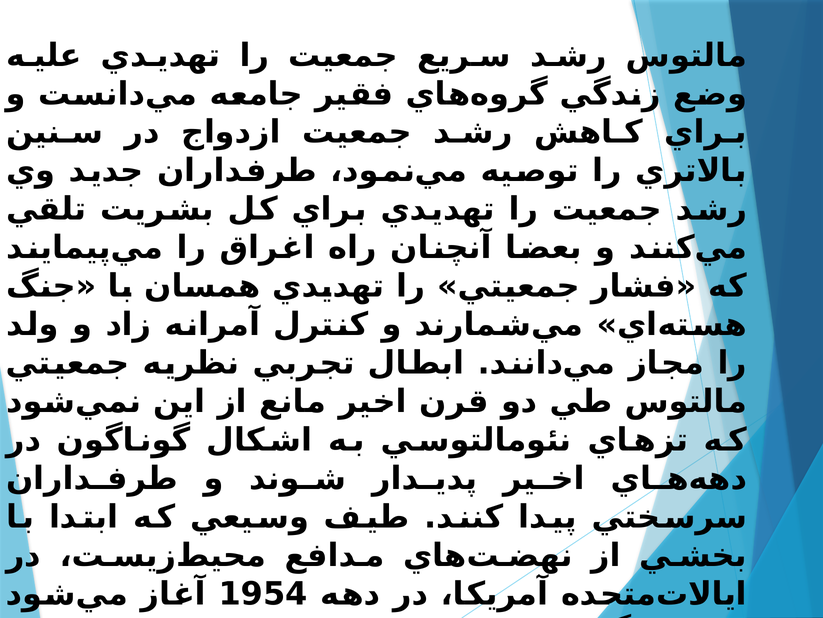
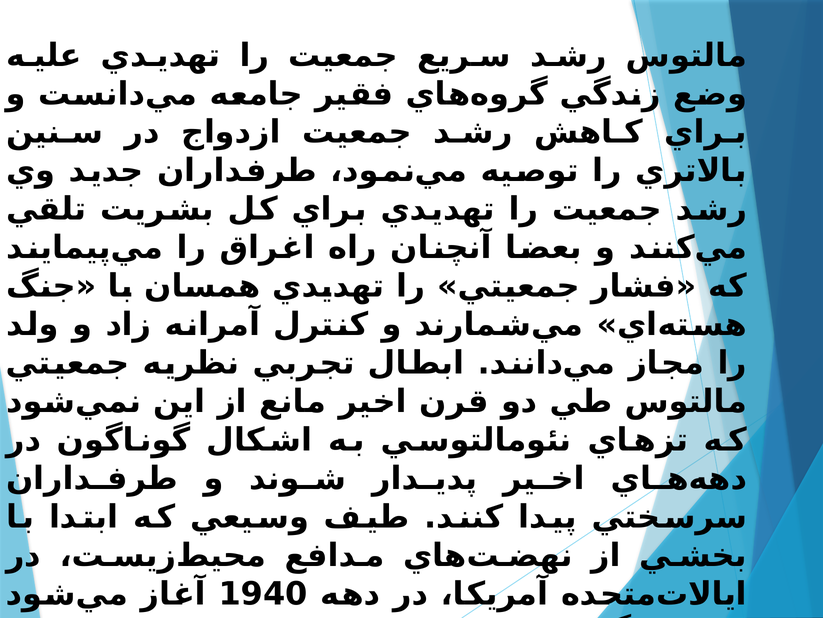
1954: 1954 -> 1940 (263, 593)
